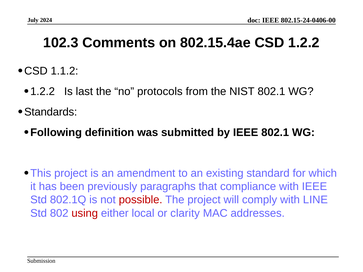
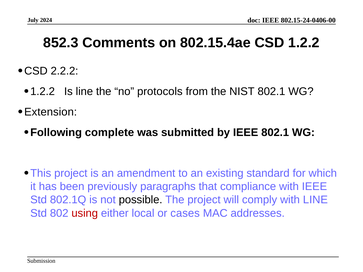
102.3: 102.3 -> 852.3 (61, 43)
1.1.2: 1.1.2 -> 2.2.2 (64, 71)
Is last: last -> line (84, 92)
Standards: Standards -> Extension (51, 112)
definition: definition -> complete (109, 132)
possible colour: red -> black (141, 200)
clarity: clarity -> cases (185, 213)
